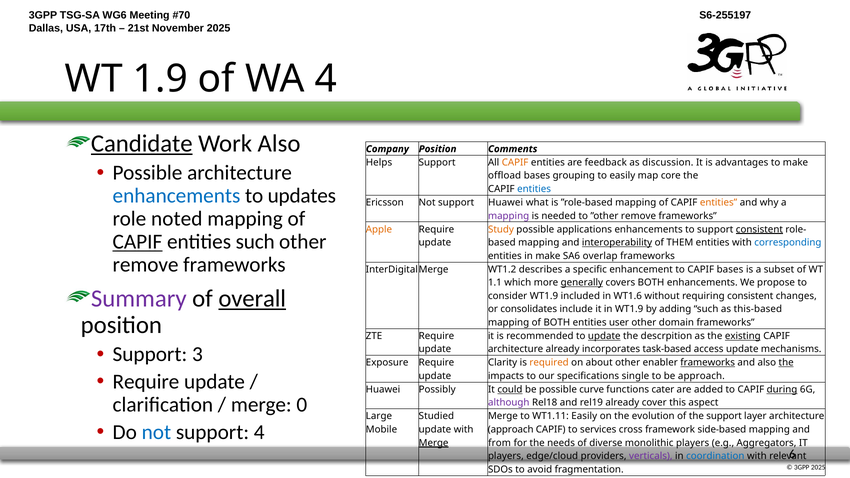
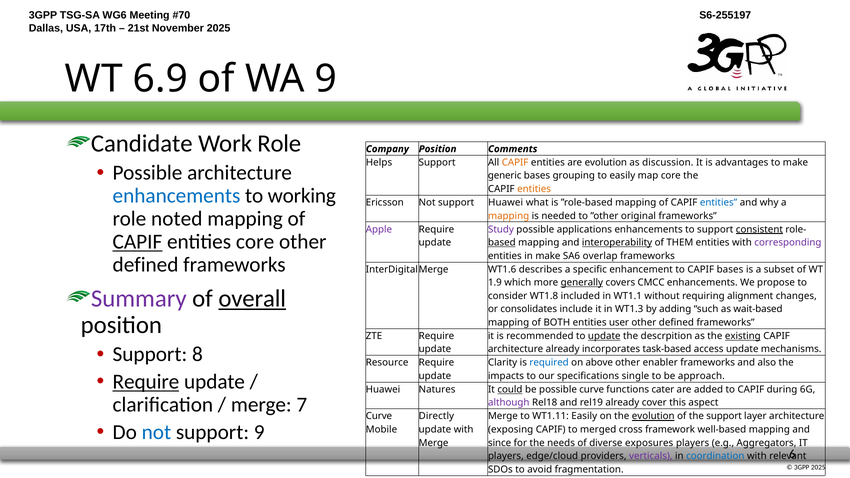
1.9: 1.9 -> 6.9 (160, 79)
WA 4: 4 -> 9 (326, 79)
Candidate underline: present -> none (142, 144)
Work Also: Also -> Role (279, 144)
are feedback: feedback -> evolution (606, 163)
offload: offload -> generic (505, 176)
entities colour: blue -> orange (534, 189)
updates: updates -> working (302, 196)
entities colour: orange -> blue (719, 203)
mapping colour: purple -> orange (509, 216)
”other remove: remove -> original (638, 216)
Apple colour: orange -> purple (379, 229)
Study colour: orange -> purple (501, 229)
entities such: such -> core (255, 242)
based underline: none -> present (502, 243)
corresponding colour: blue -> purple (788, 243)
remove: remove -> defined (146, 265)
WT1.2: WT1.2 -> WT1.6 (502, 269)
1.1: 1.1 -> 1.9 (495, 283)
covers BOTH: BOTH -> CMCC (651, 283)
consider WT1.9: WT1.9 -> WT1.8 (544, 296)
WT1.6: WT1.6 -> WT1.1 (628, 296)
requiring consistent: consistent -> alignment (750, 296)
in WT1.9: WT1.9 -> WT1.3 (629, 309)
this-based: this-based -> wait-based (758, 309)
domain: domain -> defined (676, 323)
3: 3 -> 8 (197, 355)
Exposure: Exposure -> Resource (387, 363)
required colour: orange -> blue (549, 363)
about: about -> above (599, 363)
frameworks underline: present -> none (708, 363)
the underline: present -> none (786, 363)
Require underline: none -> present (146, 382)
Possibly: Possibly -> Natures (437, 390)
during underline: present -> none (782, 390)
0: 0 -> 7 (302, 405)
Large: Large -> Curve (379, 416)
Studied: Studied -> Directly (436, 416)
evolution underline: none -> present (653, 416)
support 4: 4 -> 9 (259, 432)
approach: approach -> exposing (511, 430)
services: services -> merged (598, 430)
side-based: side-based -> well-based (722, 430)
Merge underline: present -> none (434, 443)
from: from -> since (500, 443)
monolithic: monolithic -> exposures (649, 443)
